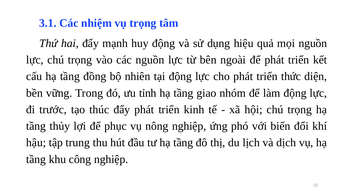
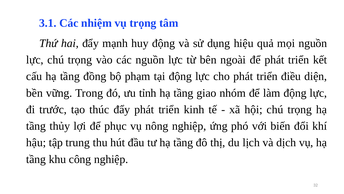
nhiên: nhiên -> phạm (138, 76)
thức: thức -> điều (291, 76)
